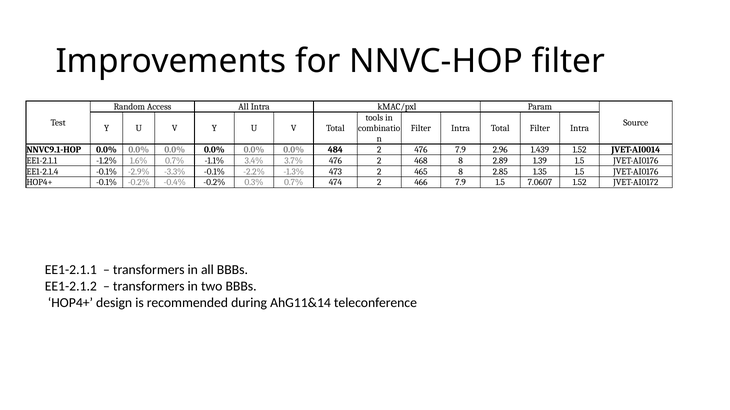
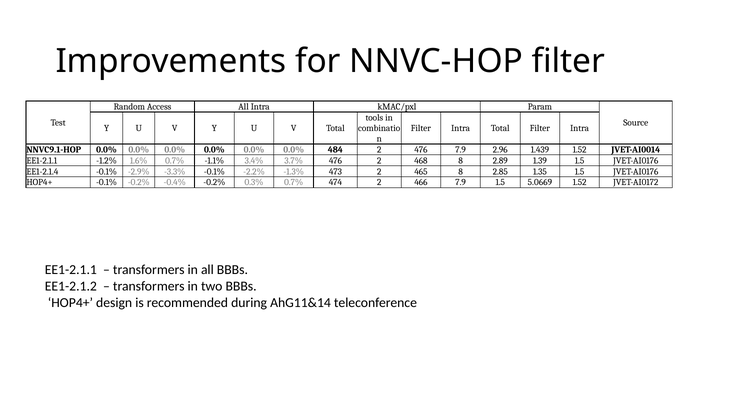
7.0607: 7.0607 -> 5.0669 (540, 183)
